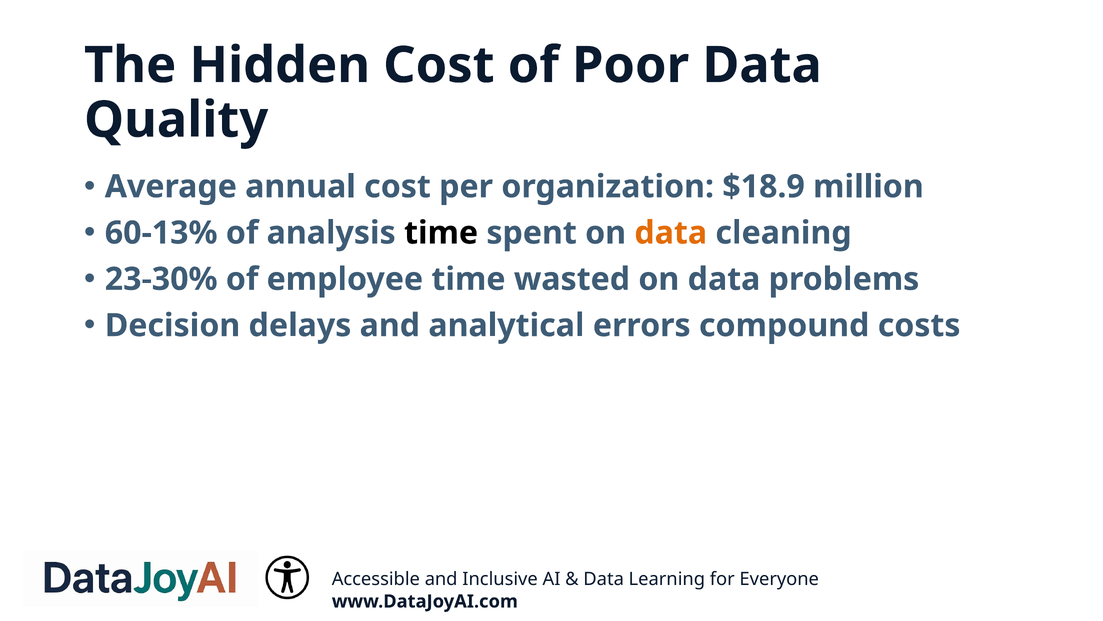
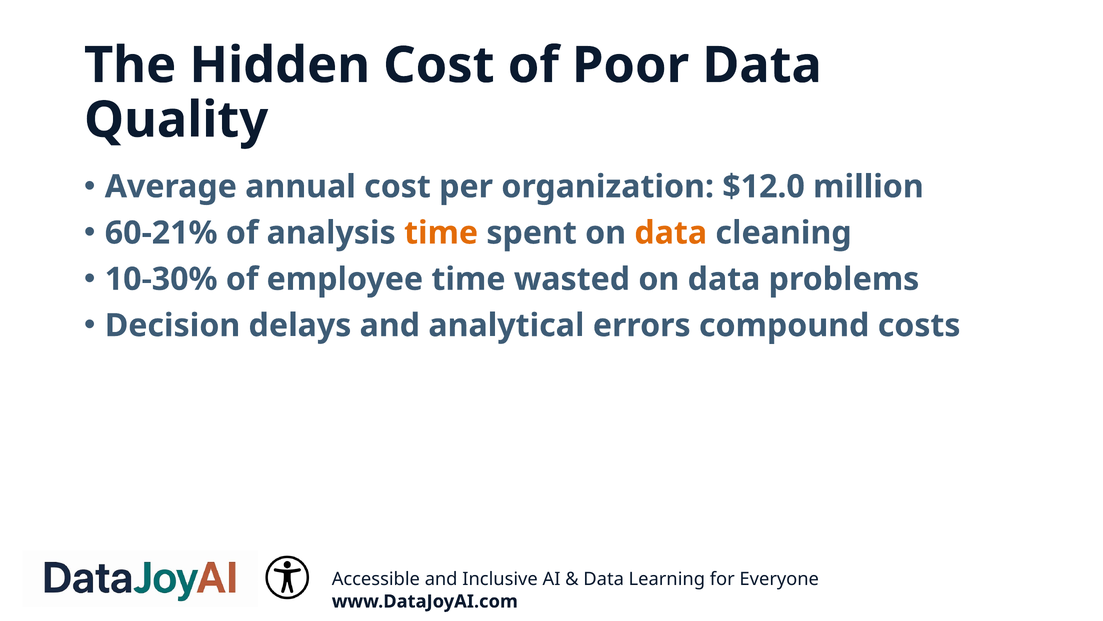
$18.9: $18.9 -> $12.0 (764, 186)
60-13%: 60-13% -> 60-21% (161, 233)
time colour: black -> orange (441, 233)
23-30%: 23-30% -> 10-30% (161, 279)
